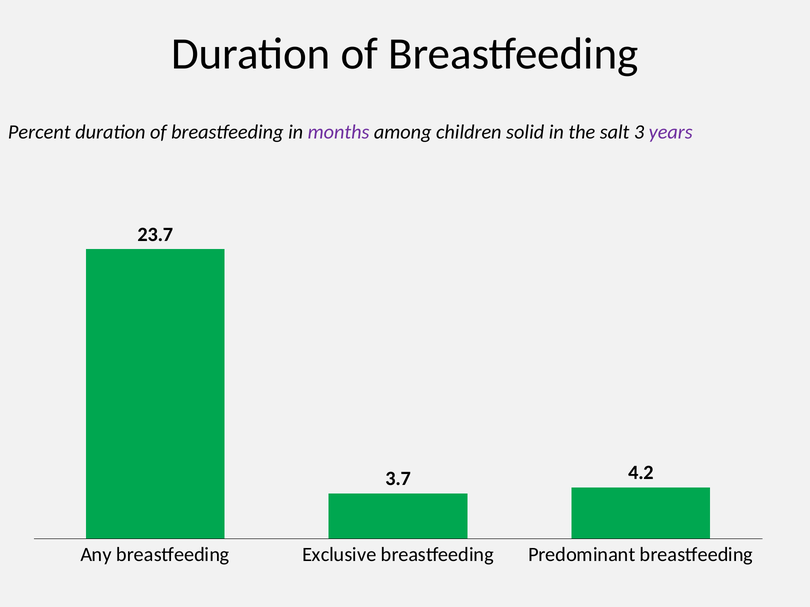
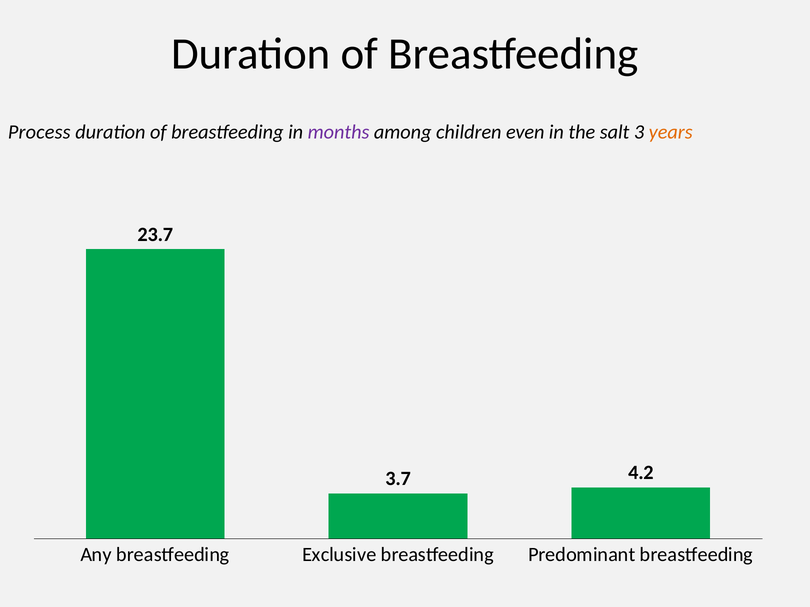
Percent: Percent -> Process (39, 132)
solid: solid -> even (525, 132)
years colour: purple -> orange (671, 132)
